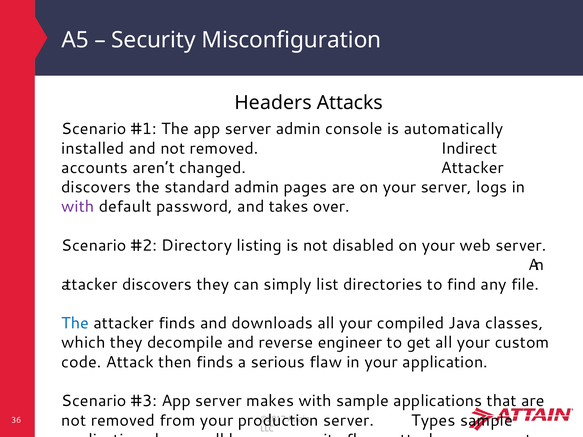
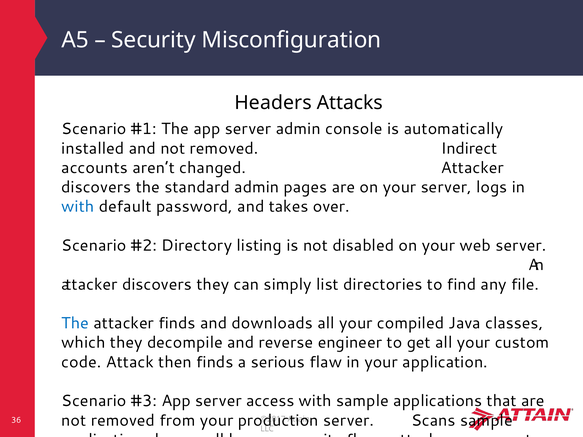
with colour: purple -> blue (78, 207)
makes: makes -> access (270, 401)
Types: Types -> Scans (433, 421)
